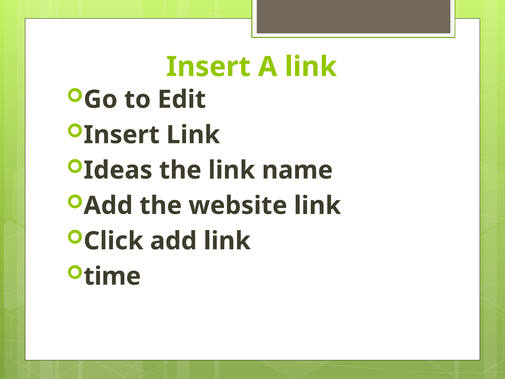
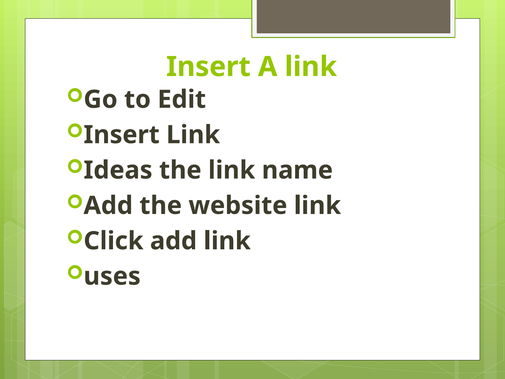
time: time -> uses (112, 276)
